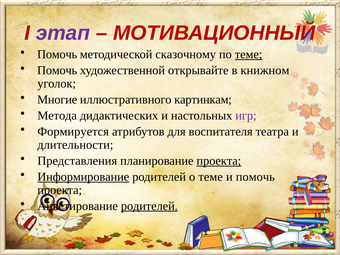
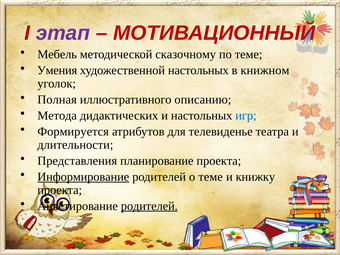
Помочь: Помочь -> Мебель (57, 54)
теме underline: present -> none (249, 54)
Помочь: Помочь -> Умения (57, 70)
художественной открывайте: открывайте -> настольных (198, 70)
Многие: Многие -> Полная (57, 100)
картинкам: картинкам -> описанию (203, 100)
игр colour: purple -> blue (246, 116)
воспитателя: воспитателя -> телевиденье (221, 132)
проекта underline: present -> none (219, 161)
и помочь: помочь -> книжку (255, 177)
